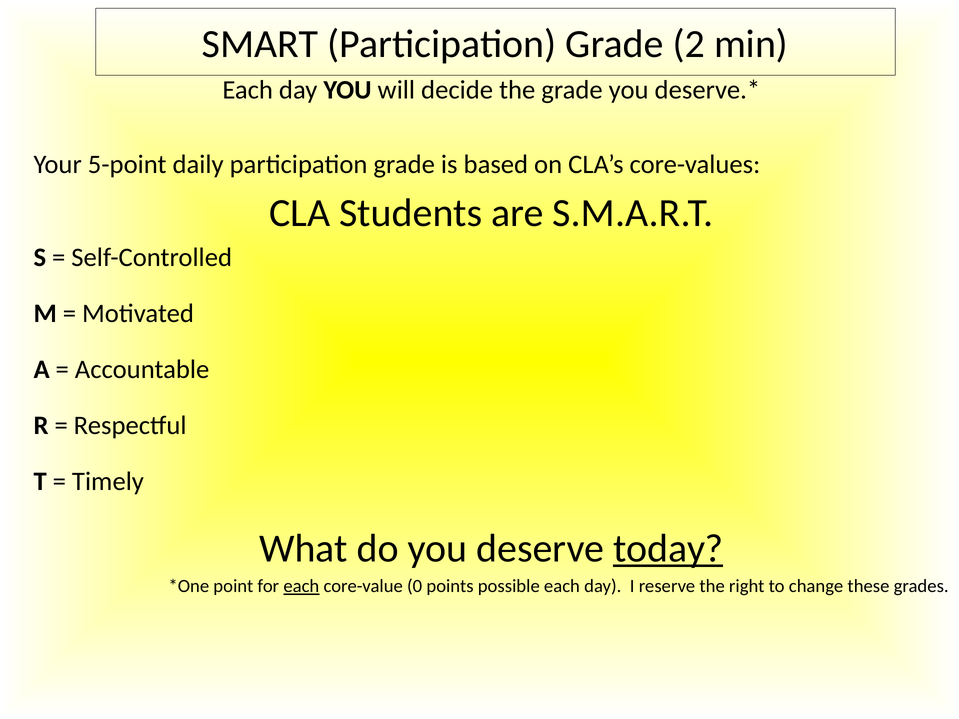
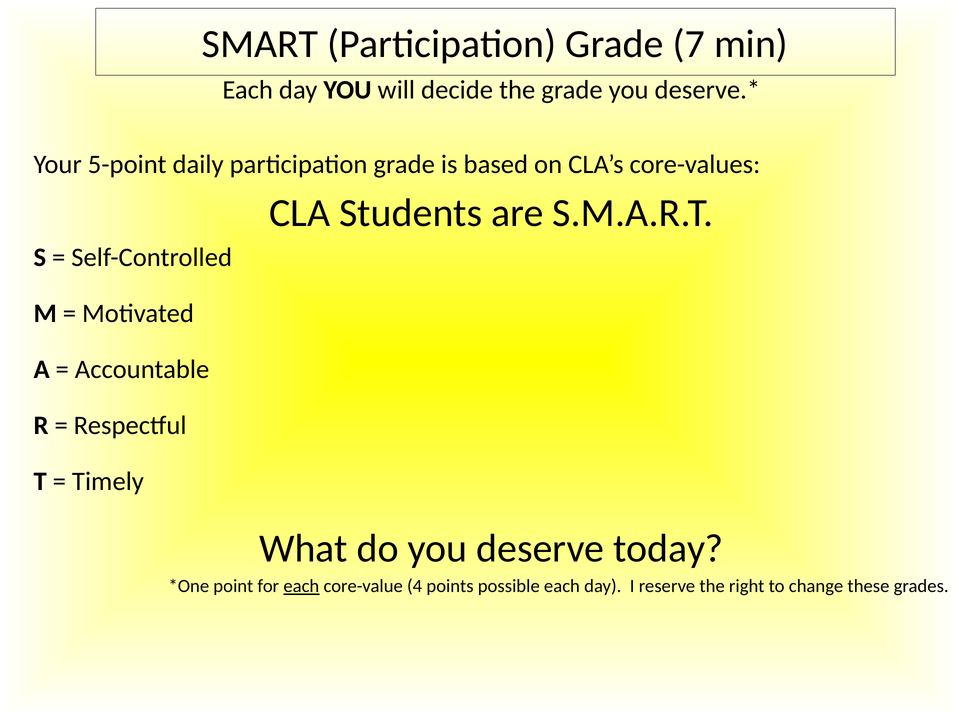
2: 2 -> 7 (689, 44)
today underline: present -> none (668, 549)
0: 0 -> 4 (415, 586)
